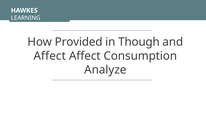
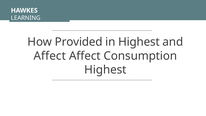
in Though: Though -> Highest (139, 42)
Analyze: Analyze -> Highest (105, 70)
